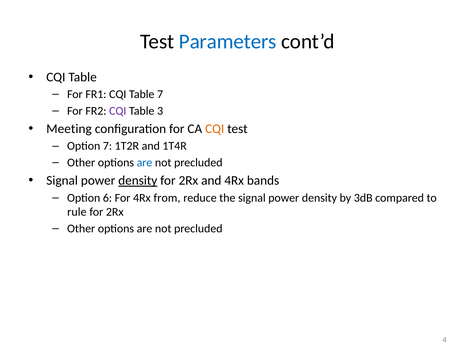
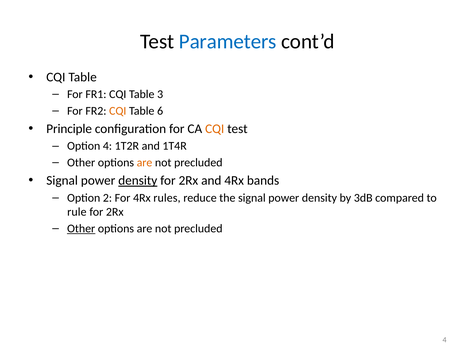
Table 7: 7 -> 3 (160, 94)
CQI colour: purple -> orange (118, 111)
3: 3 -> 6 (160, 111)
Meeting: Meeting -> Principle (69, 129)
Option 7: 7 -> 4 (107, 146)
are colour: blue -> orange (145, 163)
6: 6 -> 2 (107, 198)
from: from -> rules (167, 198)
Other underline: none -> present (81, 229)
